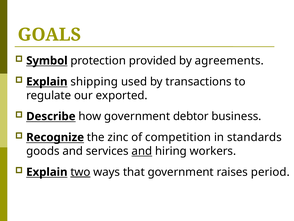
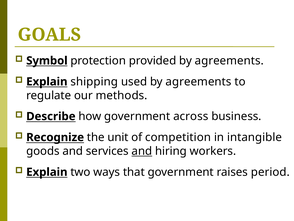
used by transactions: transactions -> agreements (199, 81)
exported: exported -> methods (122, 95)
debtor: debtor -> across (191, 116)
zinc: zinc -> unit (118, 137)
standards: standards -> intangible (254, 137)
two underline: present -> none (80, 172)
